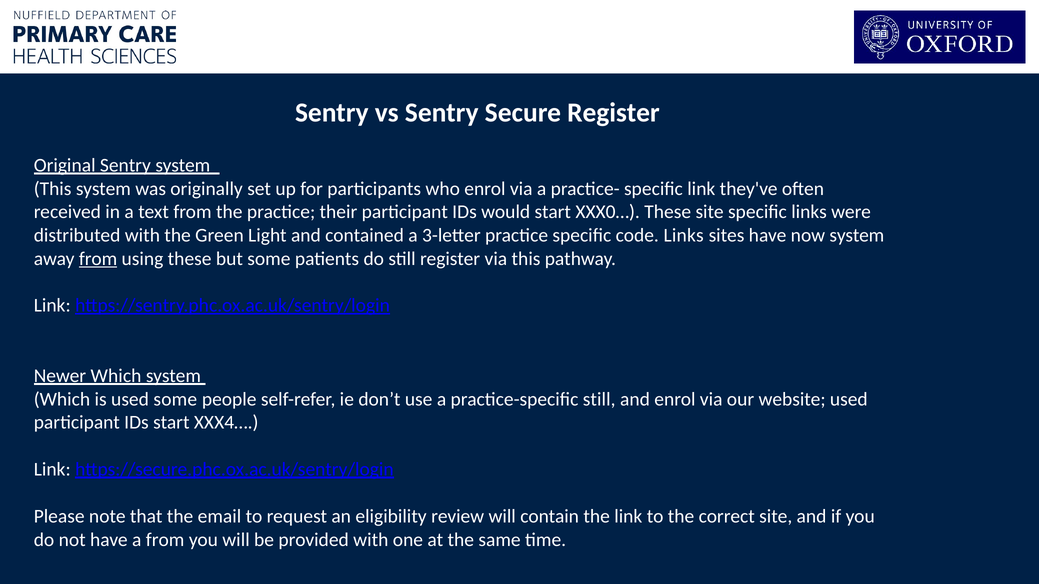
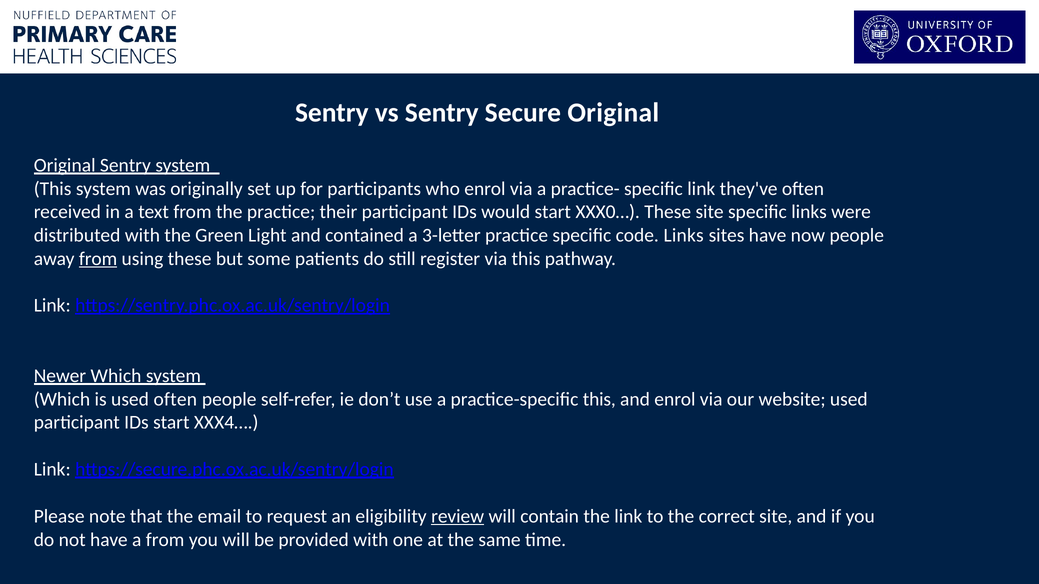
Secure Register: Register -> Original (613, 113)
now system: system -> people (857, 236)
used some: some -> often (175, 399)
practice-specific still: still -> this (599, 399)
review underline: none -> present (458, 517)
